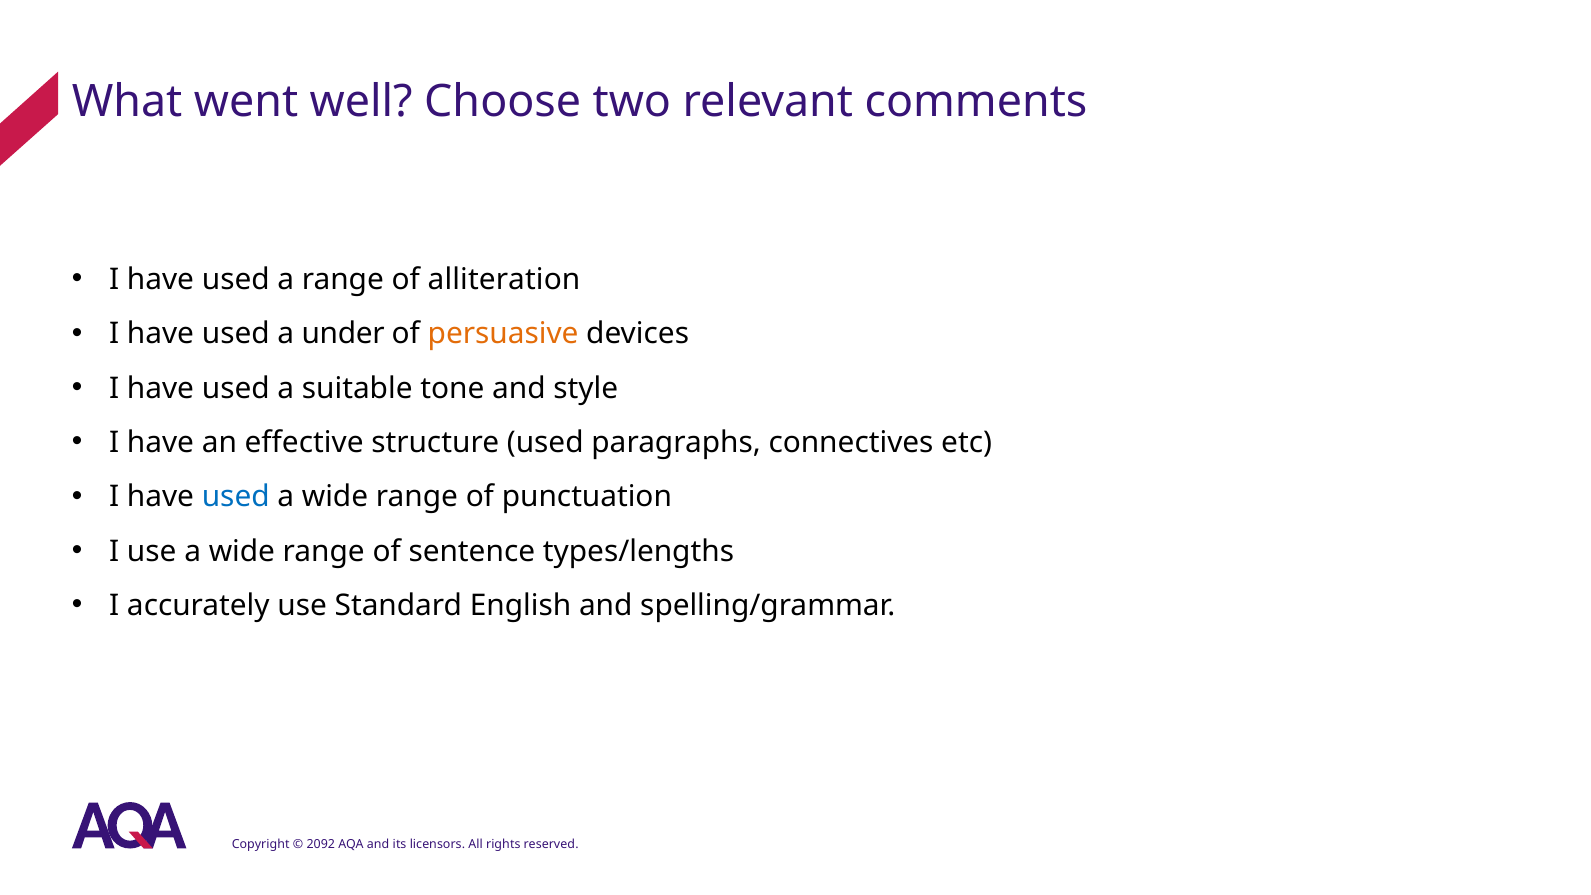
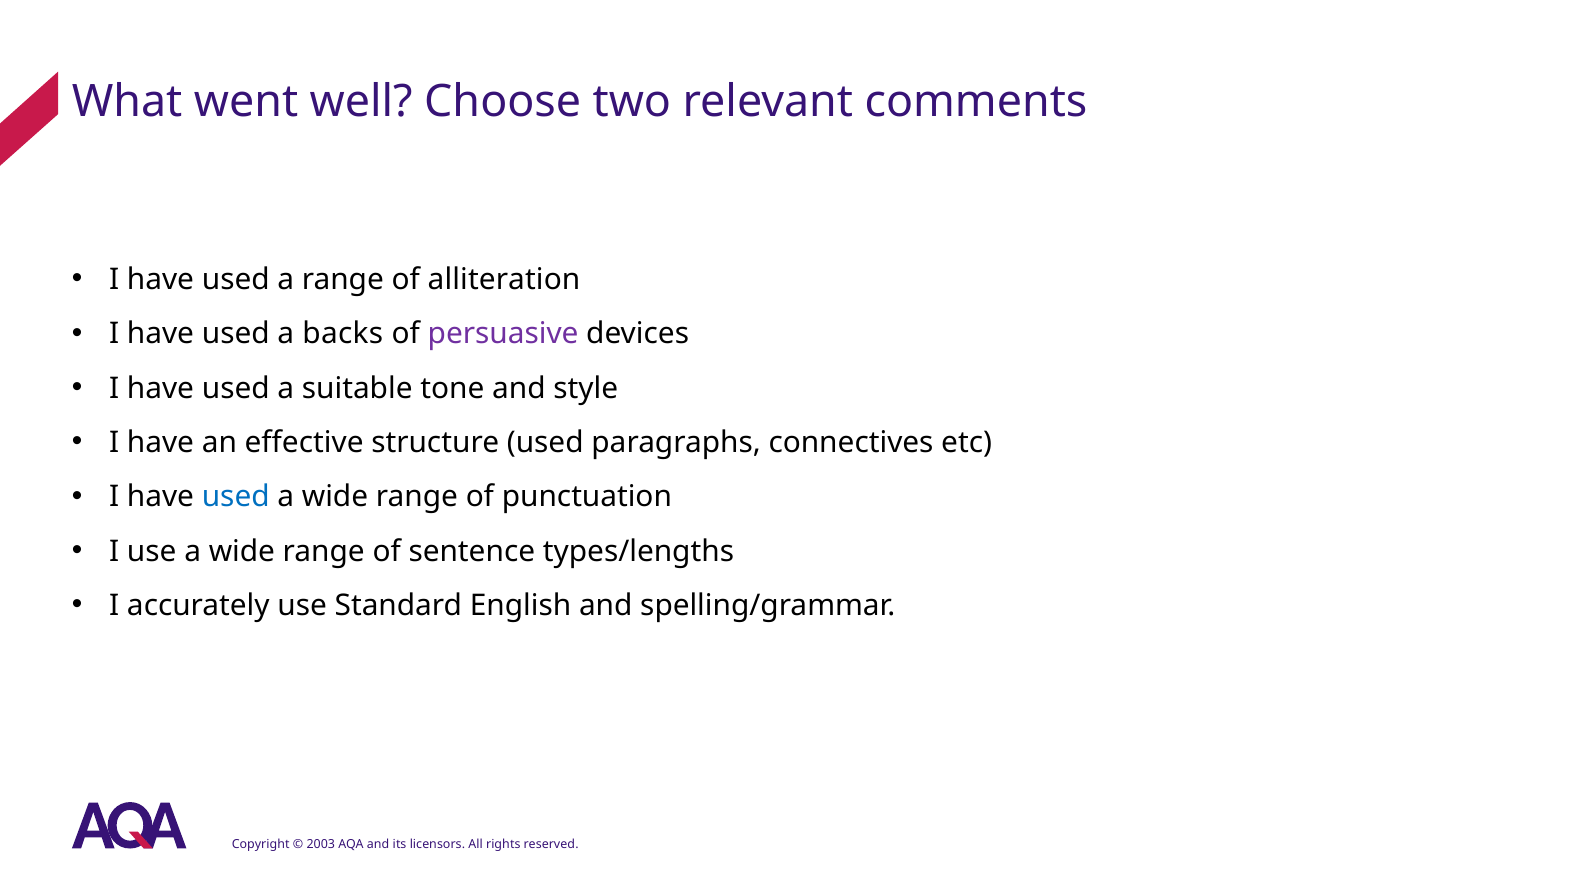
under: under -> backs (343, 334)
persuasive colour: orange -> purple (503, 334)
2092: 2092 -> 2003 (321, 844)
